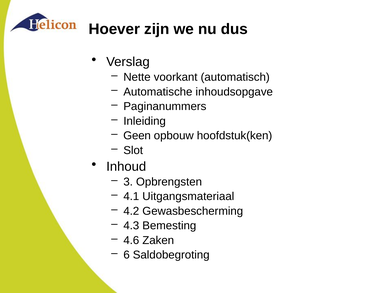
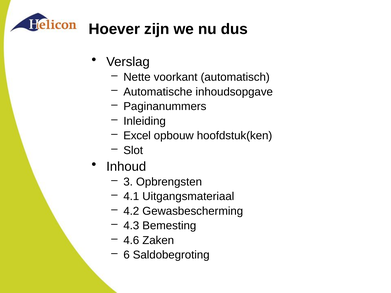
Geen: Geen -> Excel (137, 136)
